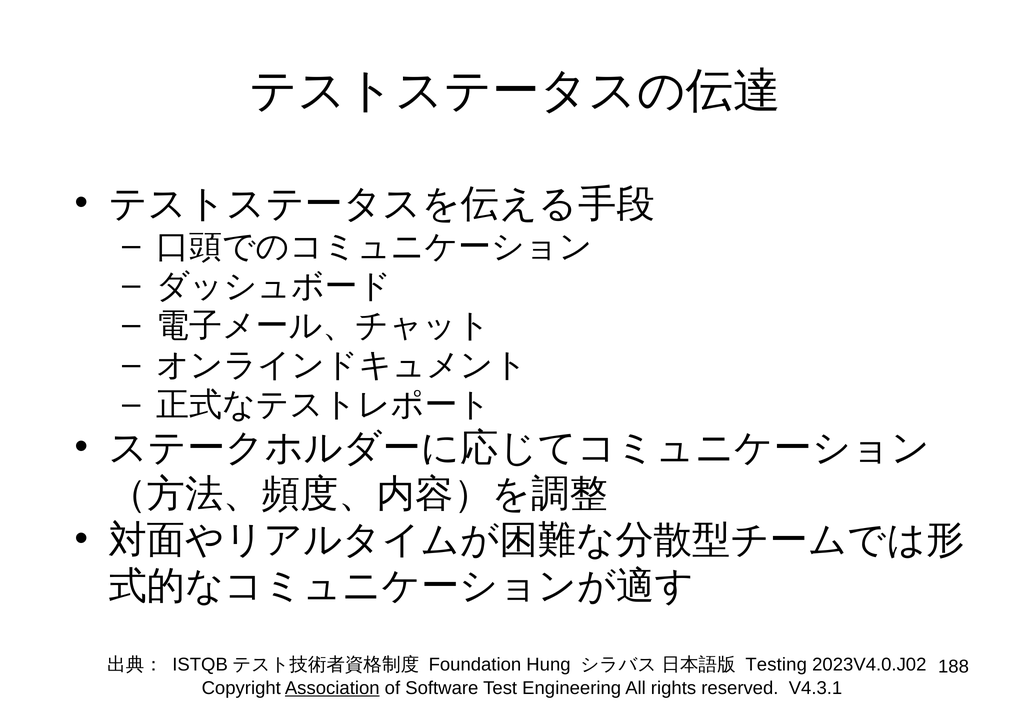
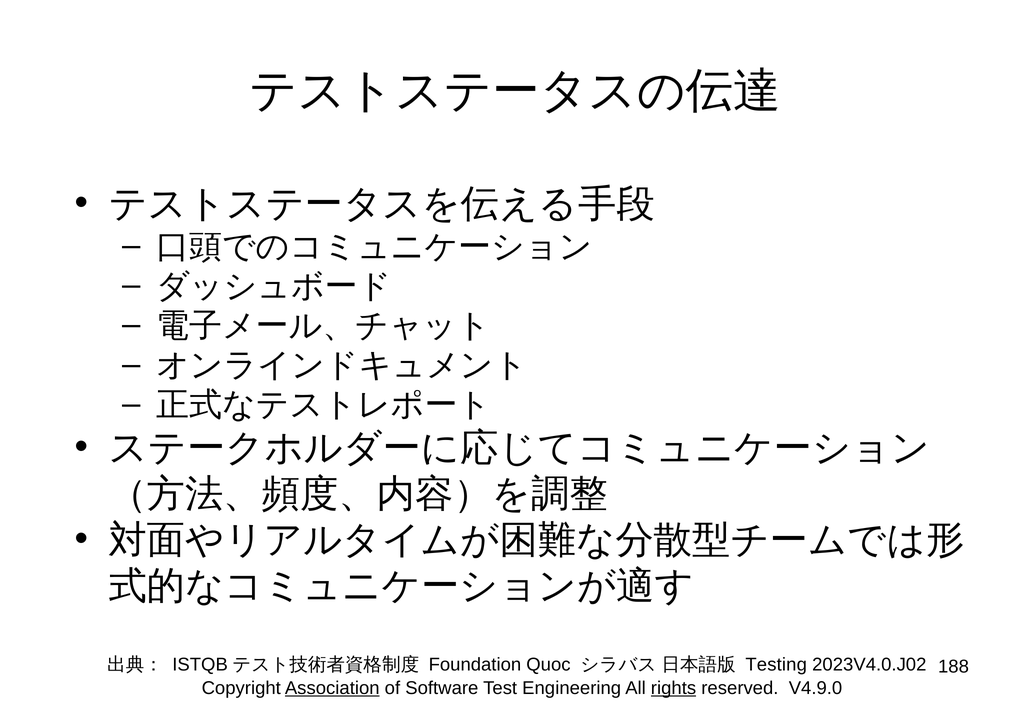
Hung: Hung -> Quoc (548, 665)
rights underline: none -> present (673, 688)
V4.3.1: V4.3.1 -> V4.9.0 (816, 688)
